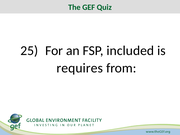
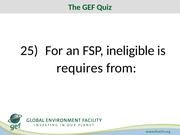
included: included -> ineligible (130, 51)
